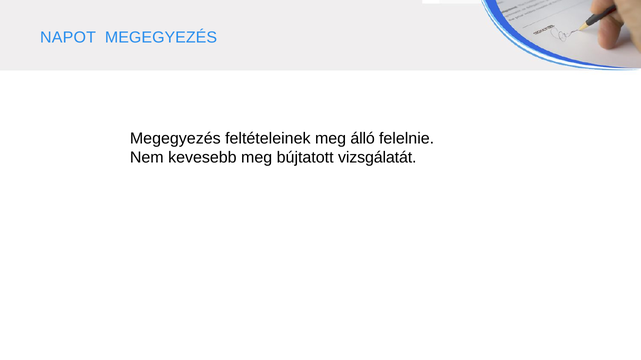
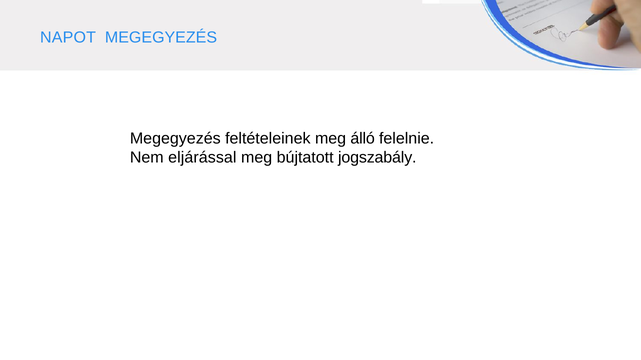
kevesebb: kevesebb -> eljárással (202, 158)
vizsgálatát: vizsgálatát -> jogszabály (377, 158)
